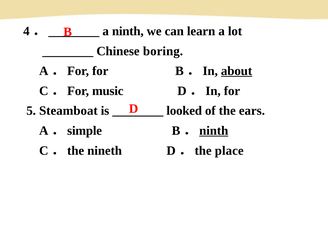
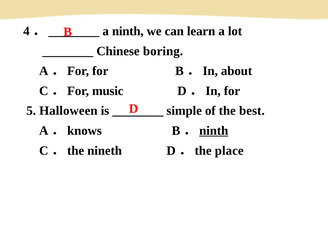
about underline: present -> none (237, 71)
Steamboat: Steamboat -> Halloween (68, 111)
looked: looked -> simple (184, 111)
ears: ears -> best (252, 111)
simple: simple -> knows (84, 131)
